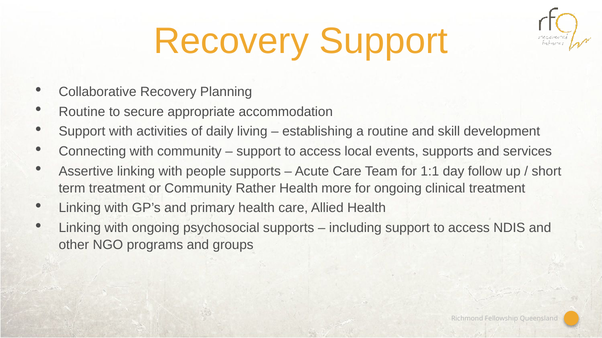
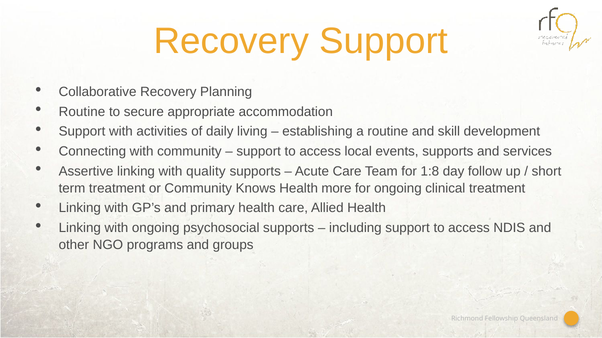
people: people -> quality (206, 171)
1:1: 1:1 -> 1:8 (430, 171)
Rather: Rather -> Knows (256, 189)
